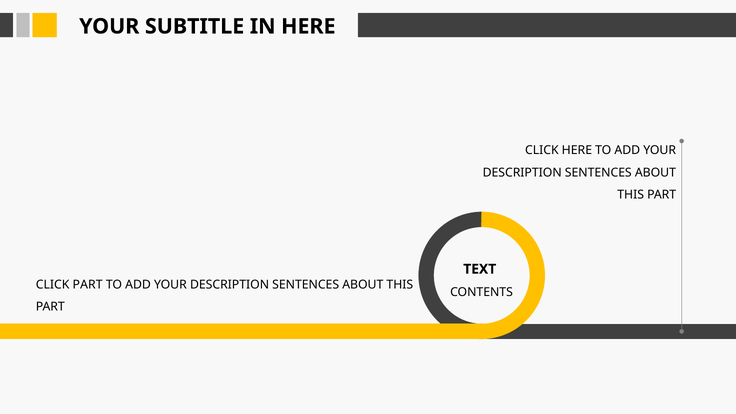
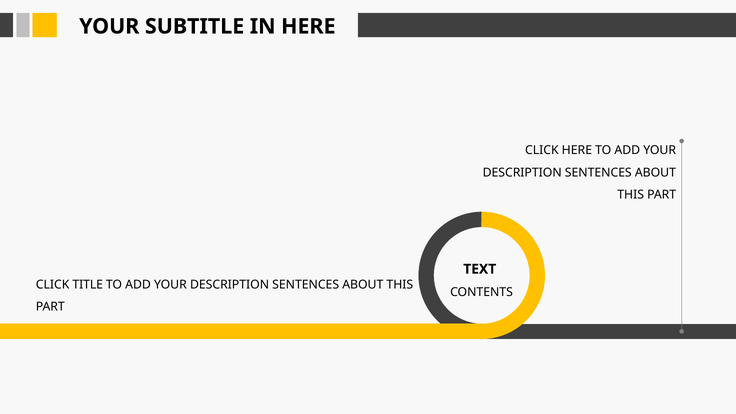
CLICK PART: PART -> TITLE (88, 285)
